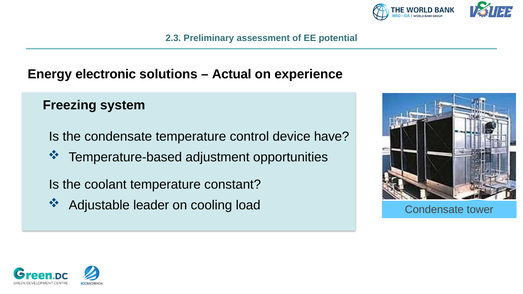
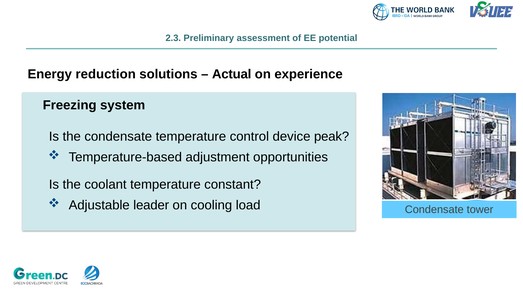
electronic: electronic -> reduction (106, 74)
have: have -> peak (332, 137)
